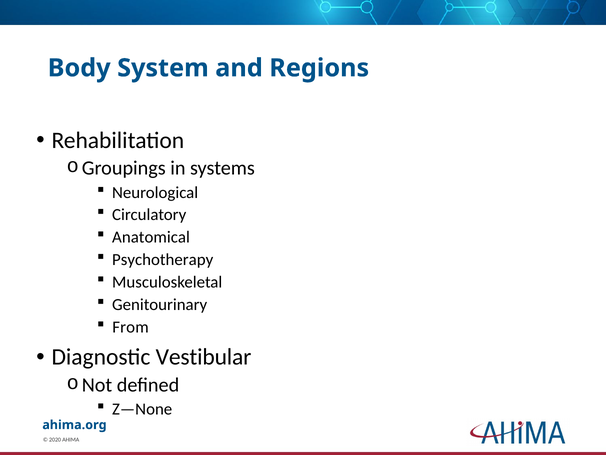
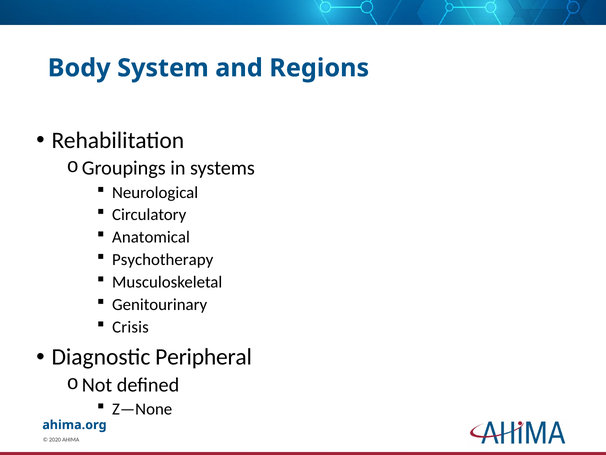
From: From -> Crisis (130, 327)
Vestibular: Vestibular -> Peripheral (204, 357)
